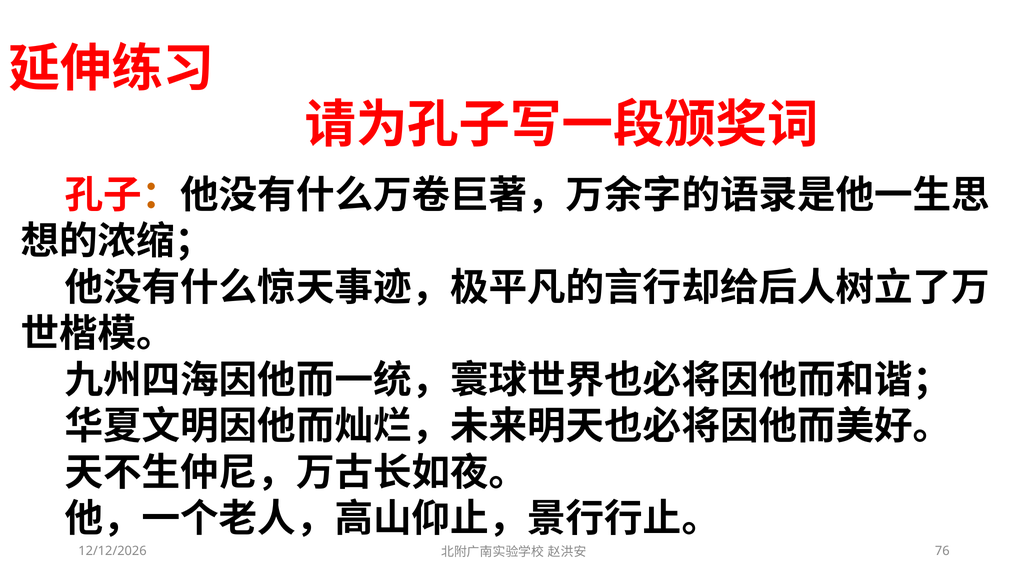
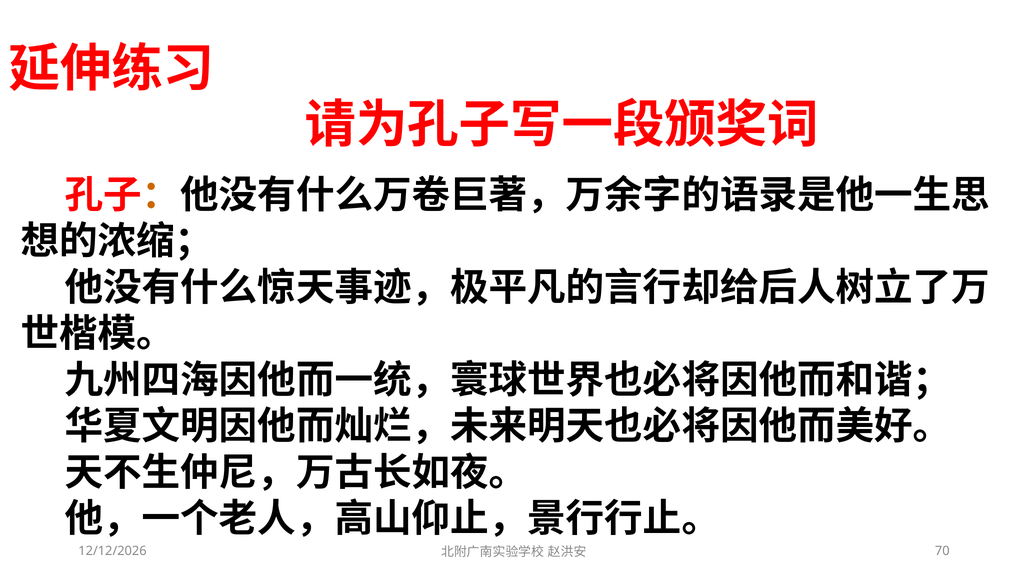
76: 76 -> 70 (942, 551)
